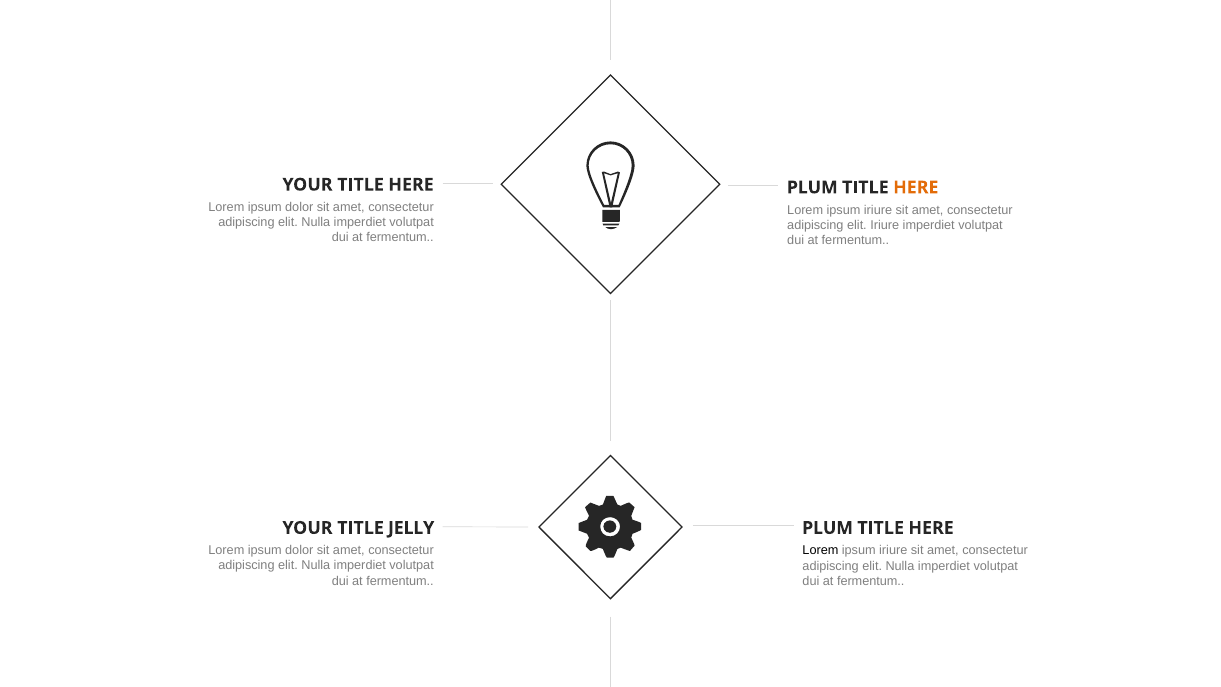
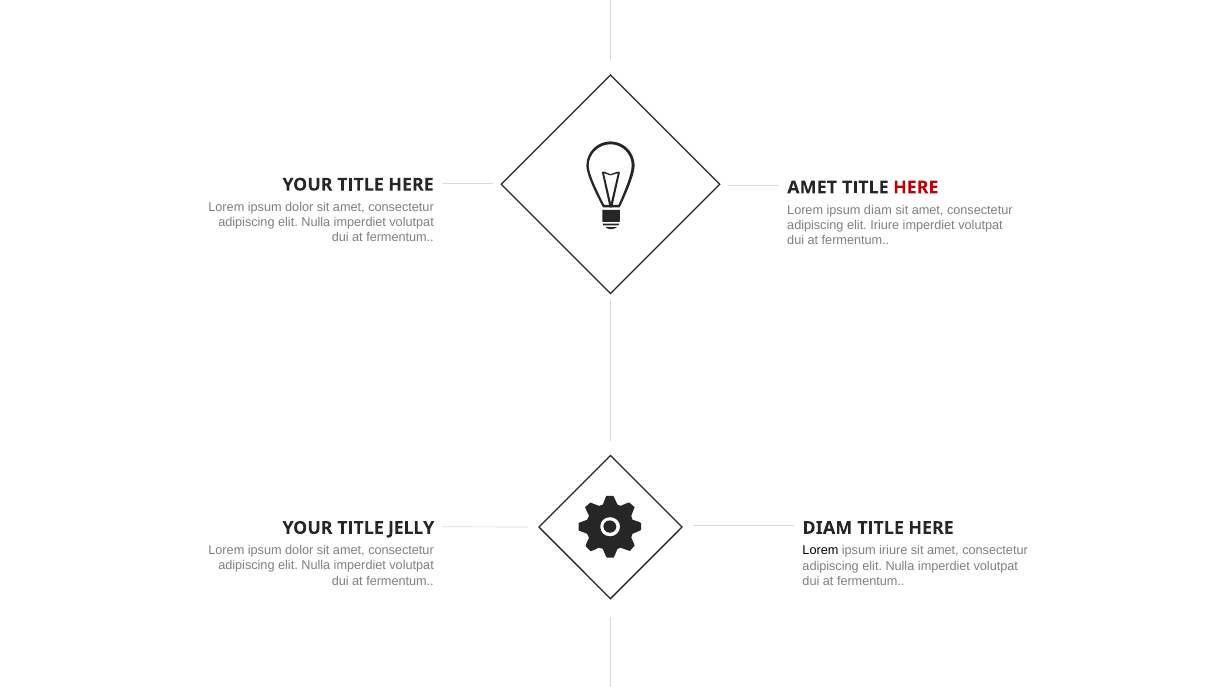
PLUM: PLUM -> AMET (812, 187)
HERE colour: orange -> red (916, 187)
iriure: iriure -> diam (878, 210)
PLUM: PLUM -> DIAM (827, 528)
